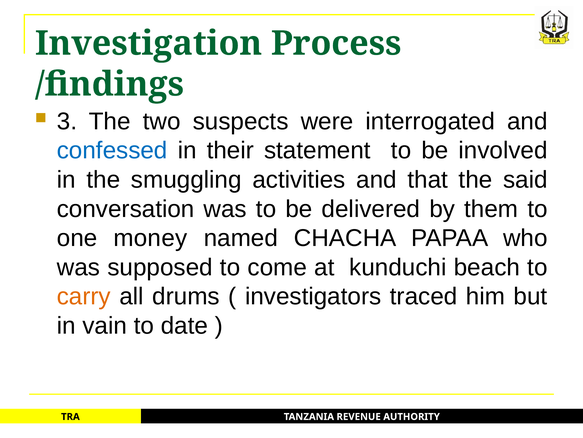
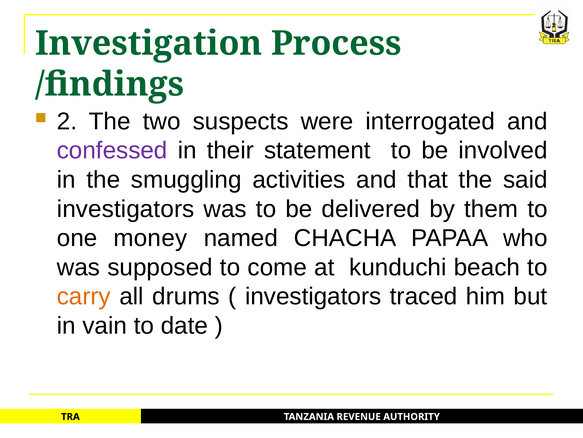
3: 3 -> 2 (67, 121)
confessed colour: blue -> purple (112, 150)
conversation: conversation -> investigators (126, 209)
